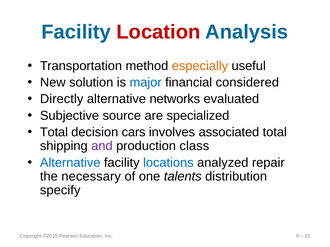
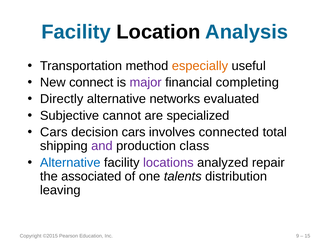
Location colour: red -> black (158, 32)
solution: solution -> connect (91, 83)
major colour: blue -> purple (146, 83)
considered: considered -> completing (247, 83)
source: source -> cannot (122, 116)
Total: Total -> Cars (54, 132)
associated: associated -> connected (229, 132)
locations colour: blue -> purple (168, 163)
necessary: necessary -> associated (91, 177)
specify: specify -> leaving (60, 191)
